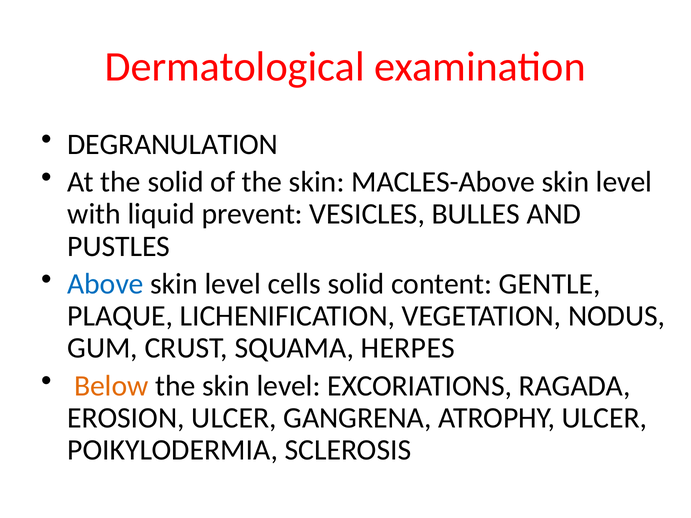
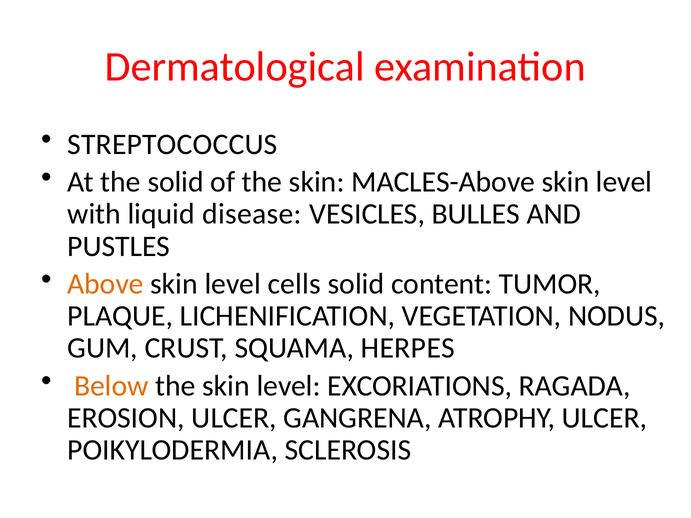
DEGRANULATION: DEGRANULATION -> STREPTOCOCCUS (173, 144)
prevent: prevent -> disease (252, 214)
Above colour: blue -> orange (106, 284)
GENTLE: GENTLE -> TUMOR (550, 284)
